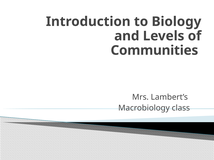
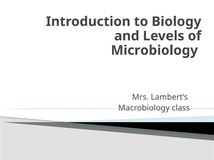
Communities: Communities -> Microbiology (154, 51)
